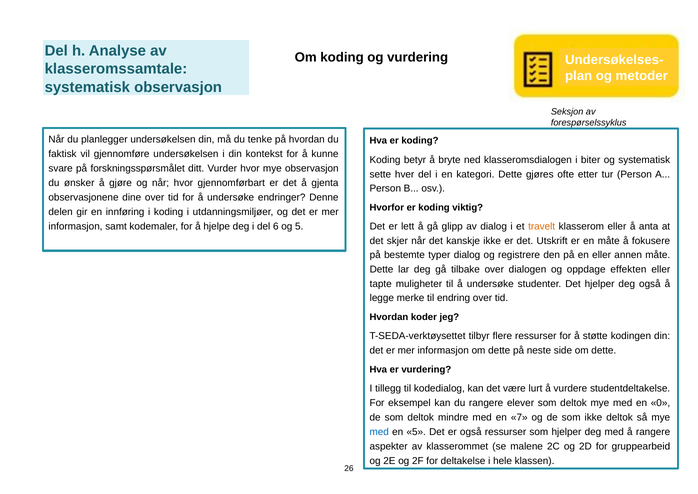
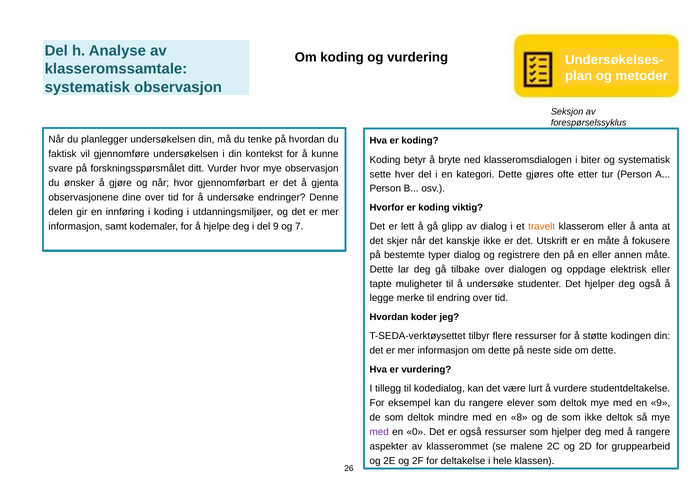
del 6: 6 -> 9 (276, 226)
og 5: 5 -> 7 (299, 226)
effekten: effekten -> elektrisk (628, 269)
en 0: 0 -> 9 (660, 403)
7: 7 -> 8 (519, 417)
med colour: blue -> purple (379, 432)
en 5: 5 -> 0 (416, 432)
